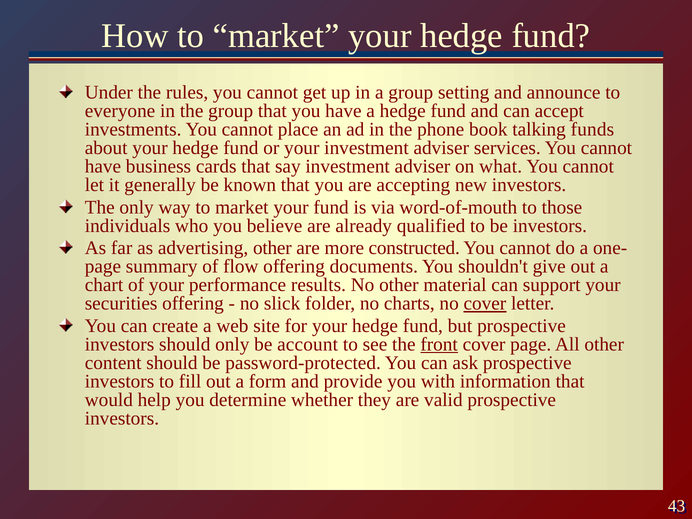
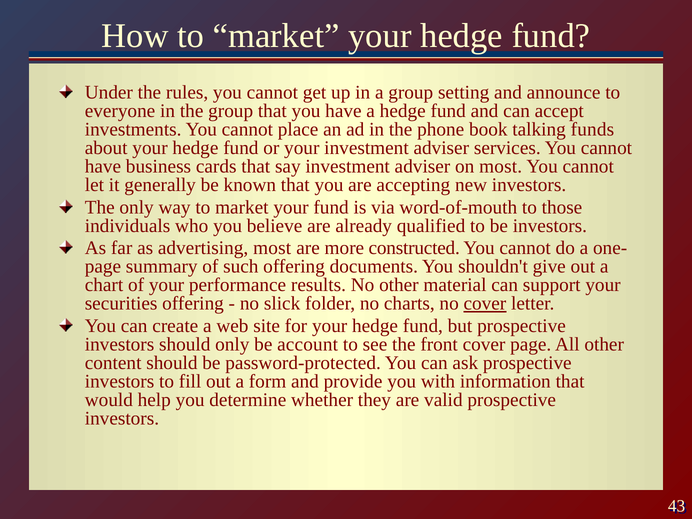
on what: what -> most (501, 167)
advertising other: other -> most (272, 248)
flow: flow -> such (241, 267)
front underline: present -> none (439, 344)
